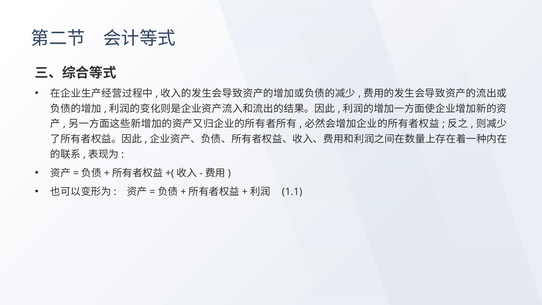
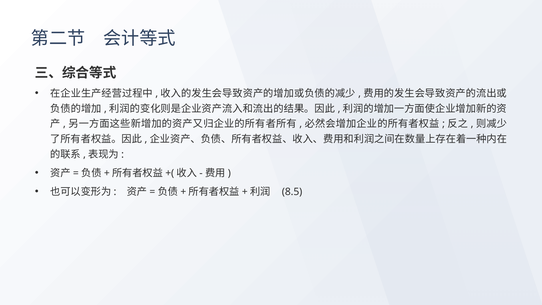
1.1: 1.1 -> 8.5 (292, 192)
